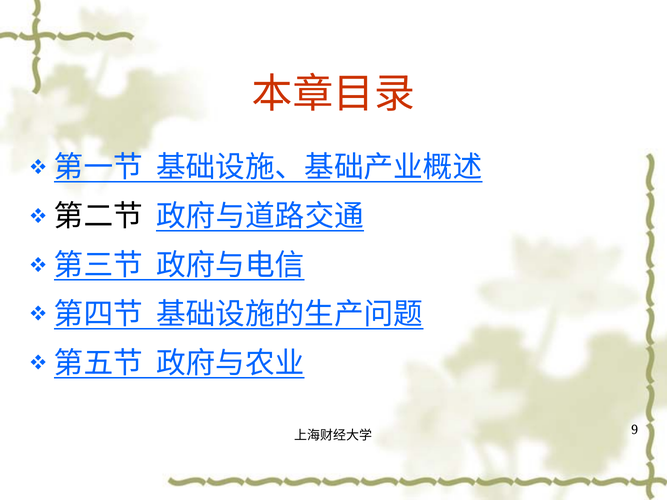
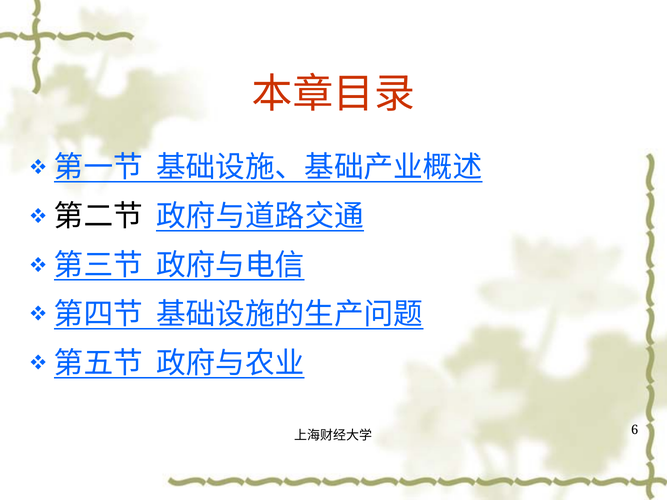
9: 9 -> 6 (635, 430)
